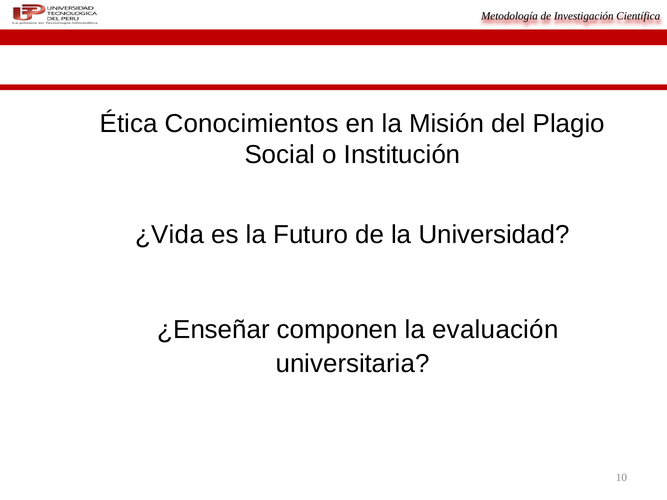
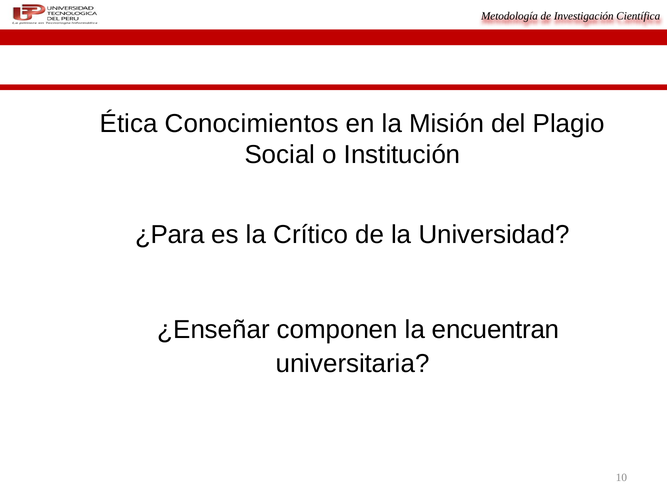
¿Vida: ¿Vida -> ¿Para (170, 235)
Futuro: Futuro -> Crítico (311, 235)
evaluación: evaluación -> encuentran (496, 330)
